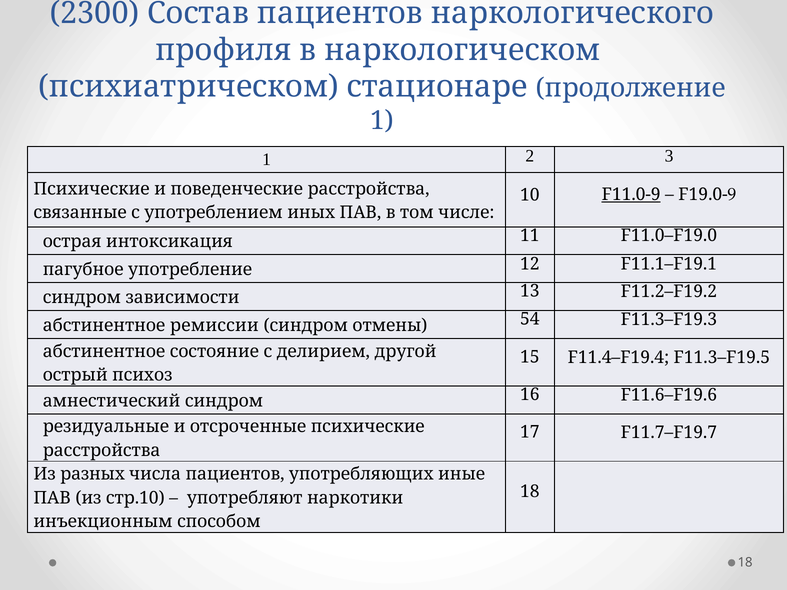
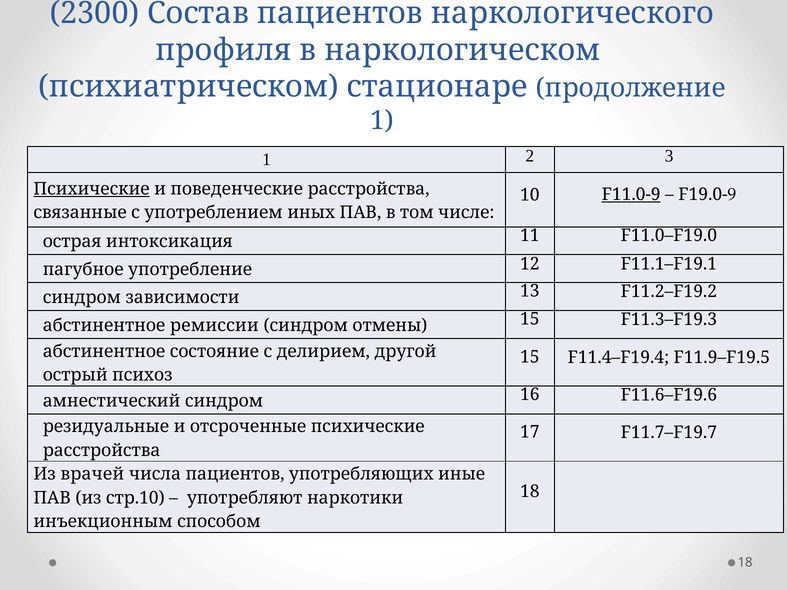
Психические underline: none -> present (92, 189)
отмены 54: 54 -> 15 (530, 319)
F11.3–F19.5: F11.3–F19.5 -> F11.9–F19.5 (722, 357)
разных: разных -> врачей (92, 474)
